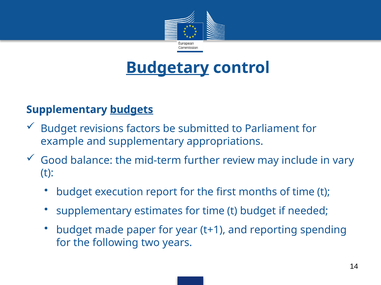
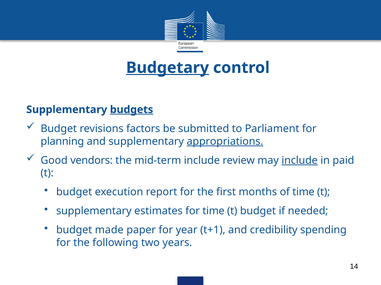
example: example -> planning (62, 142)
appropriations underline: none -> present (225, 142)
balance: balance -> vendors (92, 161)
mid-term further: further -> include (202, 161)
include underline: none -> present (300, 161)
vary: vary -> paid (343, 161)
reporting: reporting -> credibility (274, 231)
